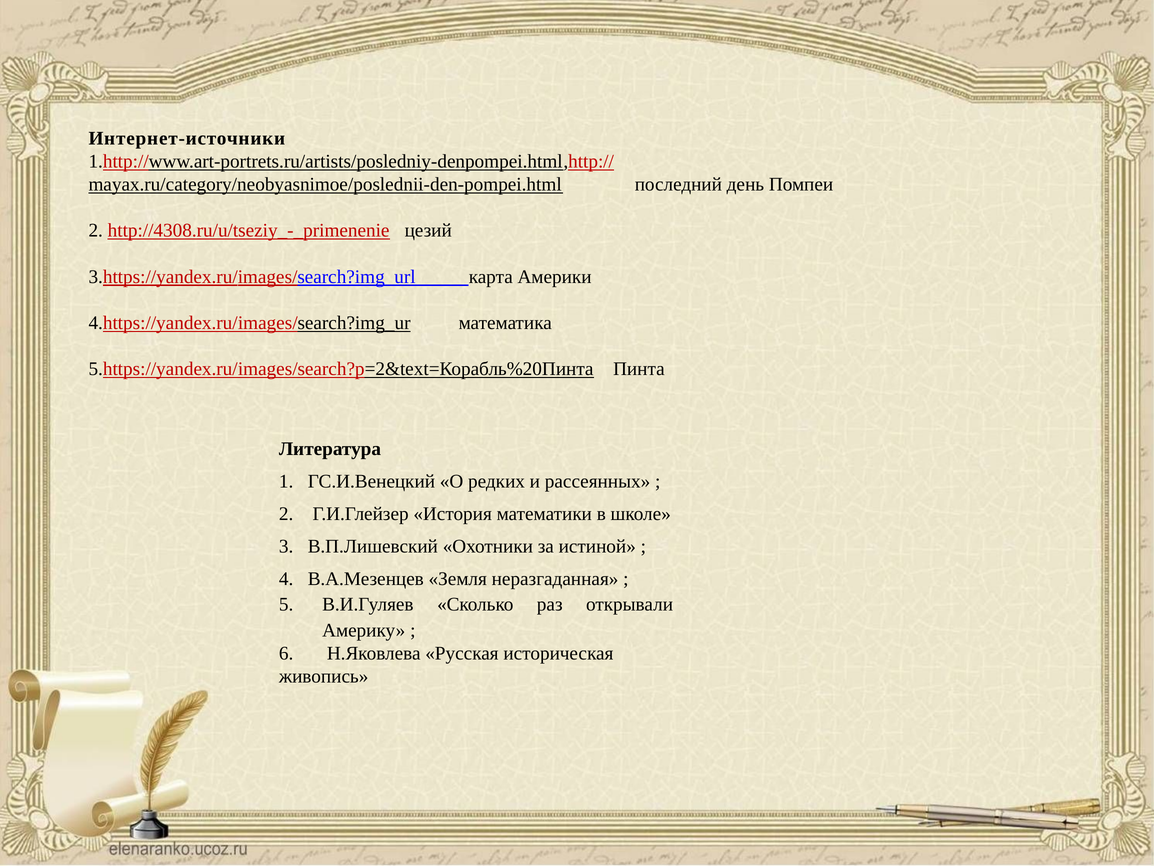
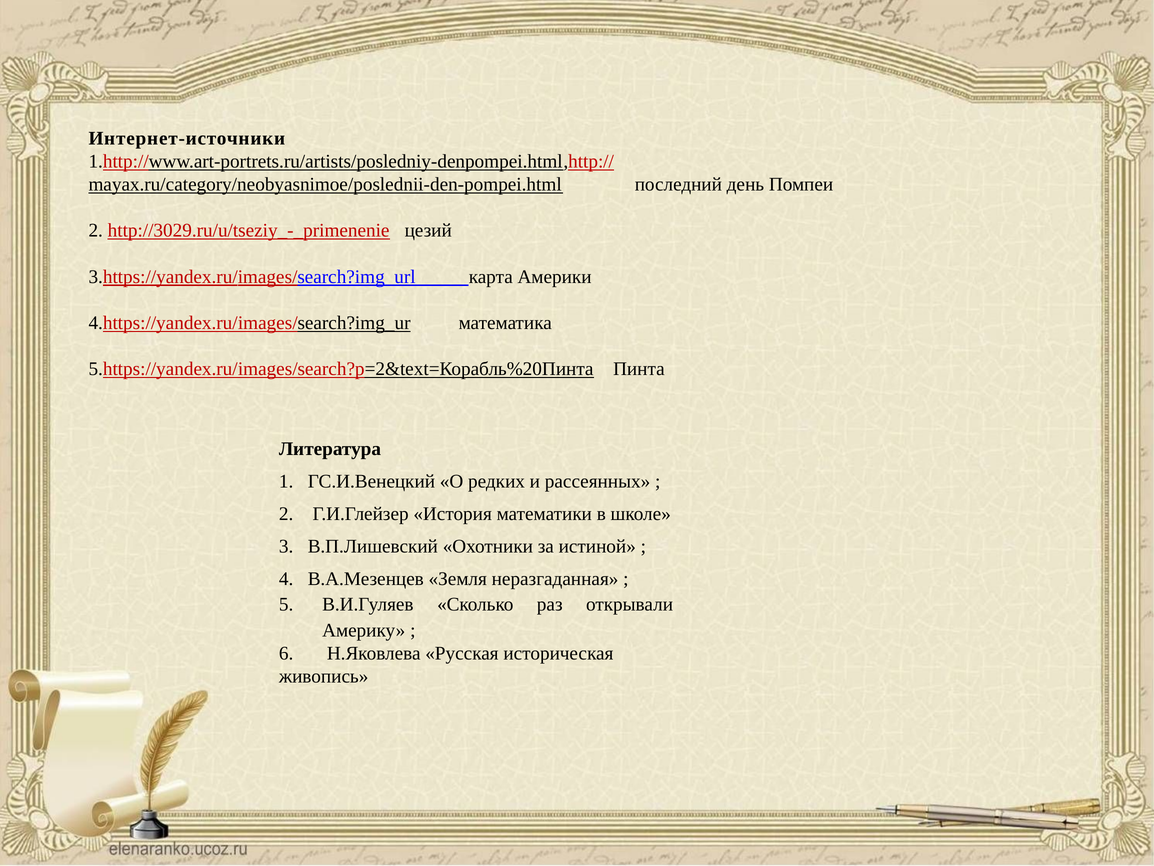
http://4308.ru/u/tseziy_-_primenenie: http://4308.ru/u/tseziy_-_primenenie -> http://3029.ru/u/tseziy_-_primenenie (249, 230)
